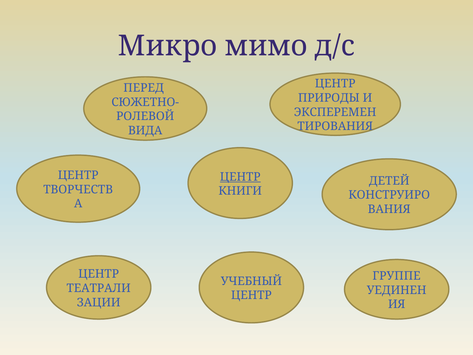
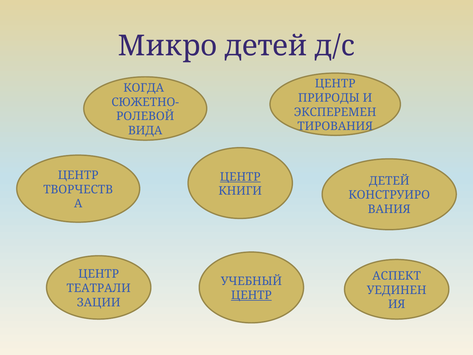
Микро мимо: мимо -> детей (266, 46)
ПЕРЕД: ПЕРЕД -> КОГДА (144, 88)
ГРУППЕ: ГРУППЕ -> АСПЕКТ (397, 276)
ЦЕНТР underline: none -> present (251, 295)
